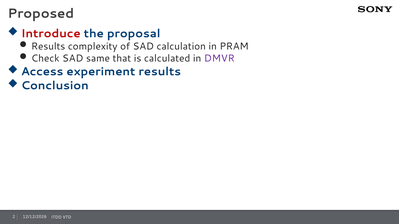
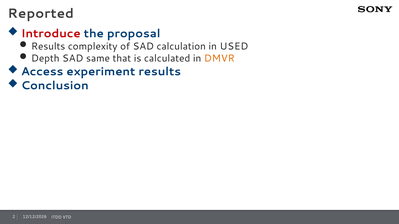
Proposed: Proposed -> Reported (41, 13)
PRAM: PRAM -> USED (234, 46)
Check: Check -> Depth (45, 58)
DMVR colour: purple -> orange (219, 58)
